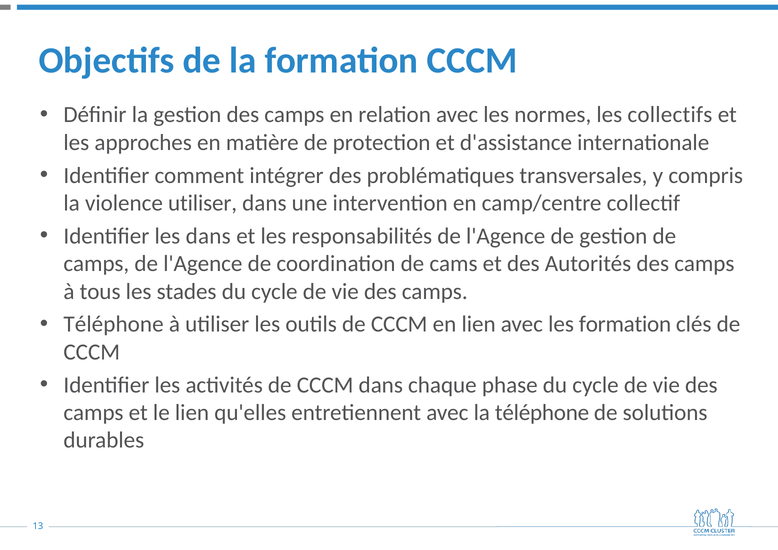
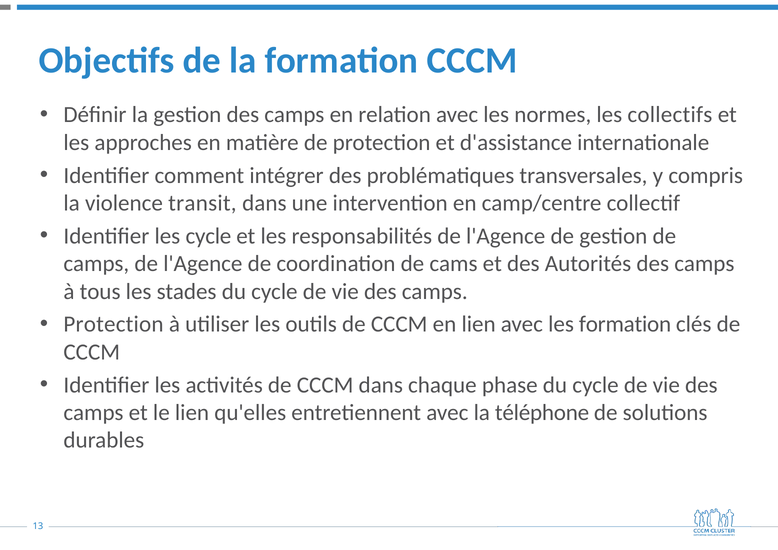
violence utiliser: utiliser -> transit (202, 203)
les dans: dans -> cycle (208, 236)
Téléphone: Téléphone -> Protection (114, 324)
